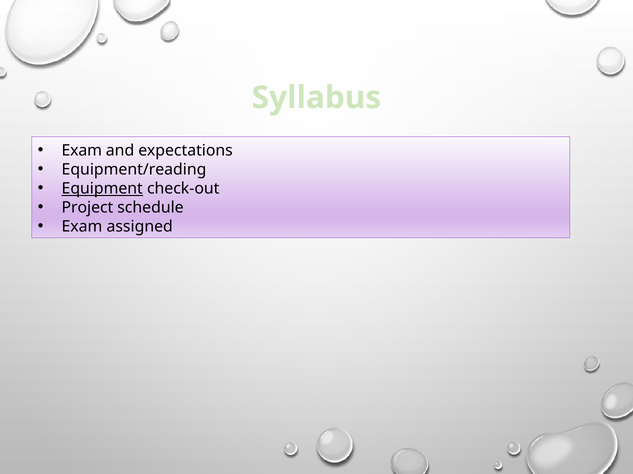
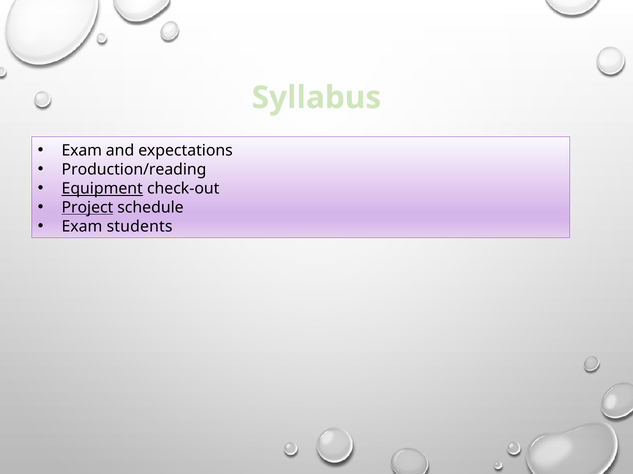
Equipment/reading: Equipment/reading -> Production/reading (134, 170)
Project underline: none -> present (87, 208)
assigned: assigned -> students (140, 227)
